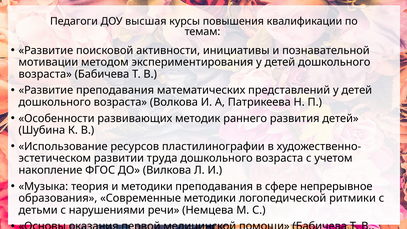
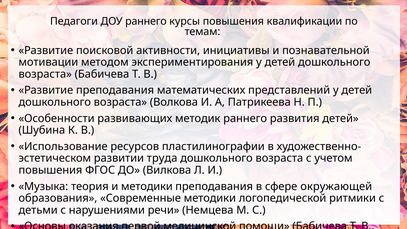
ДОУ высшая: высшая -> раннего (146, 21)
накопление: накопление -> повышения (50, 170)
непрерывное: непрерывное -> окружающей (336, 186)
